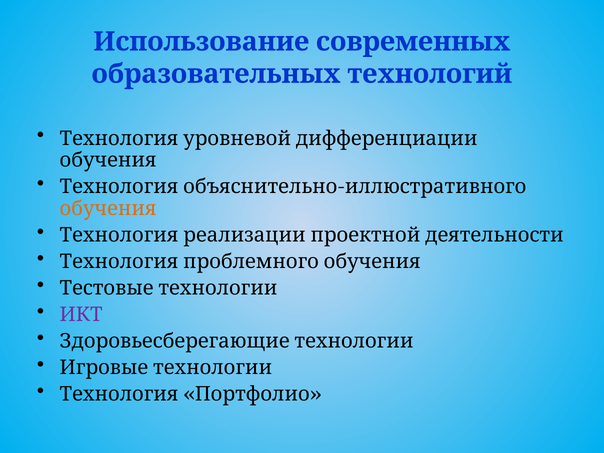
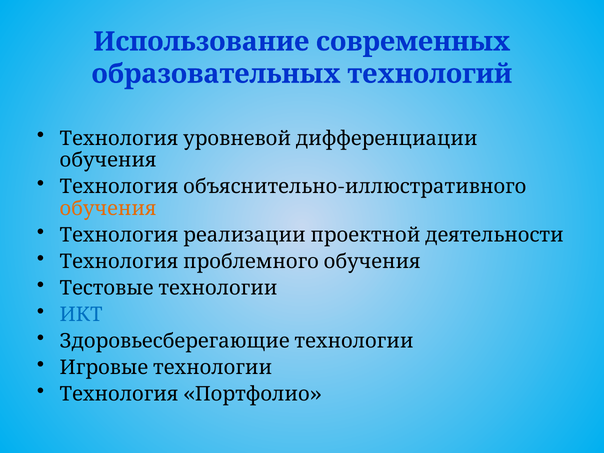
ИКТ colour: purple -> blue (81, 315)
